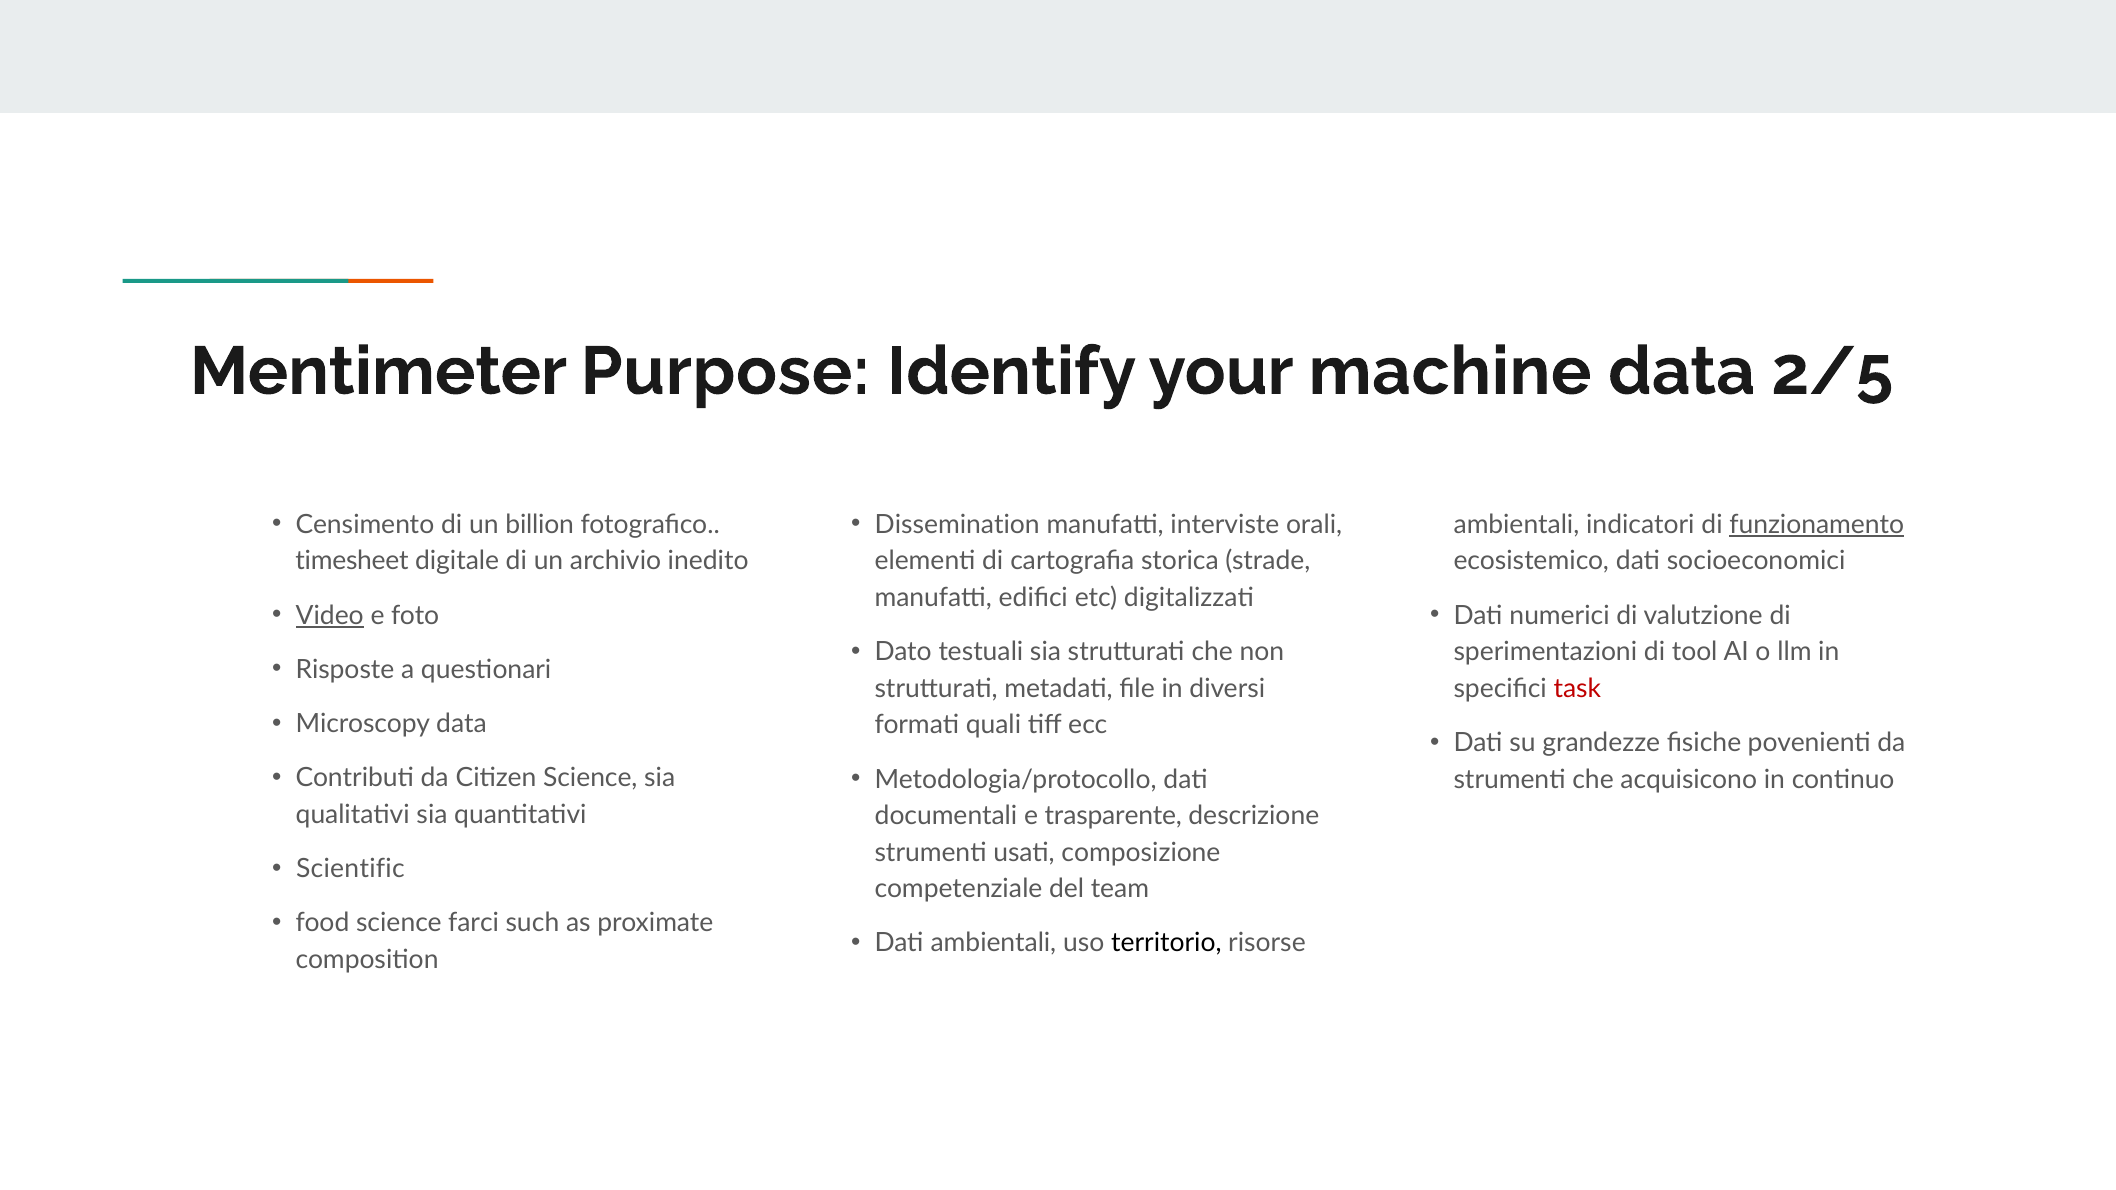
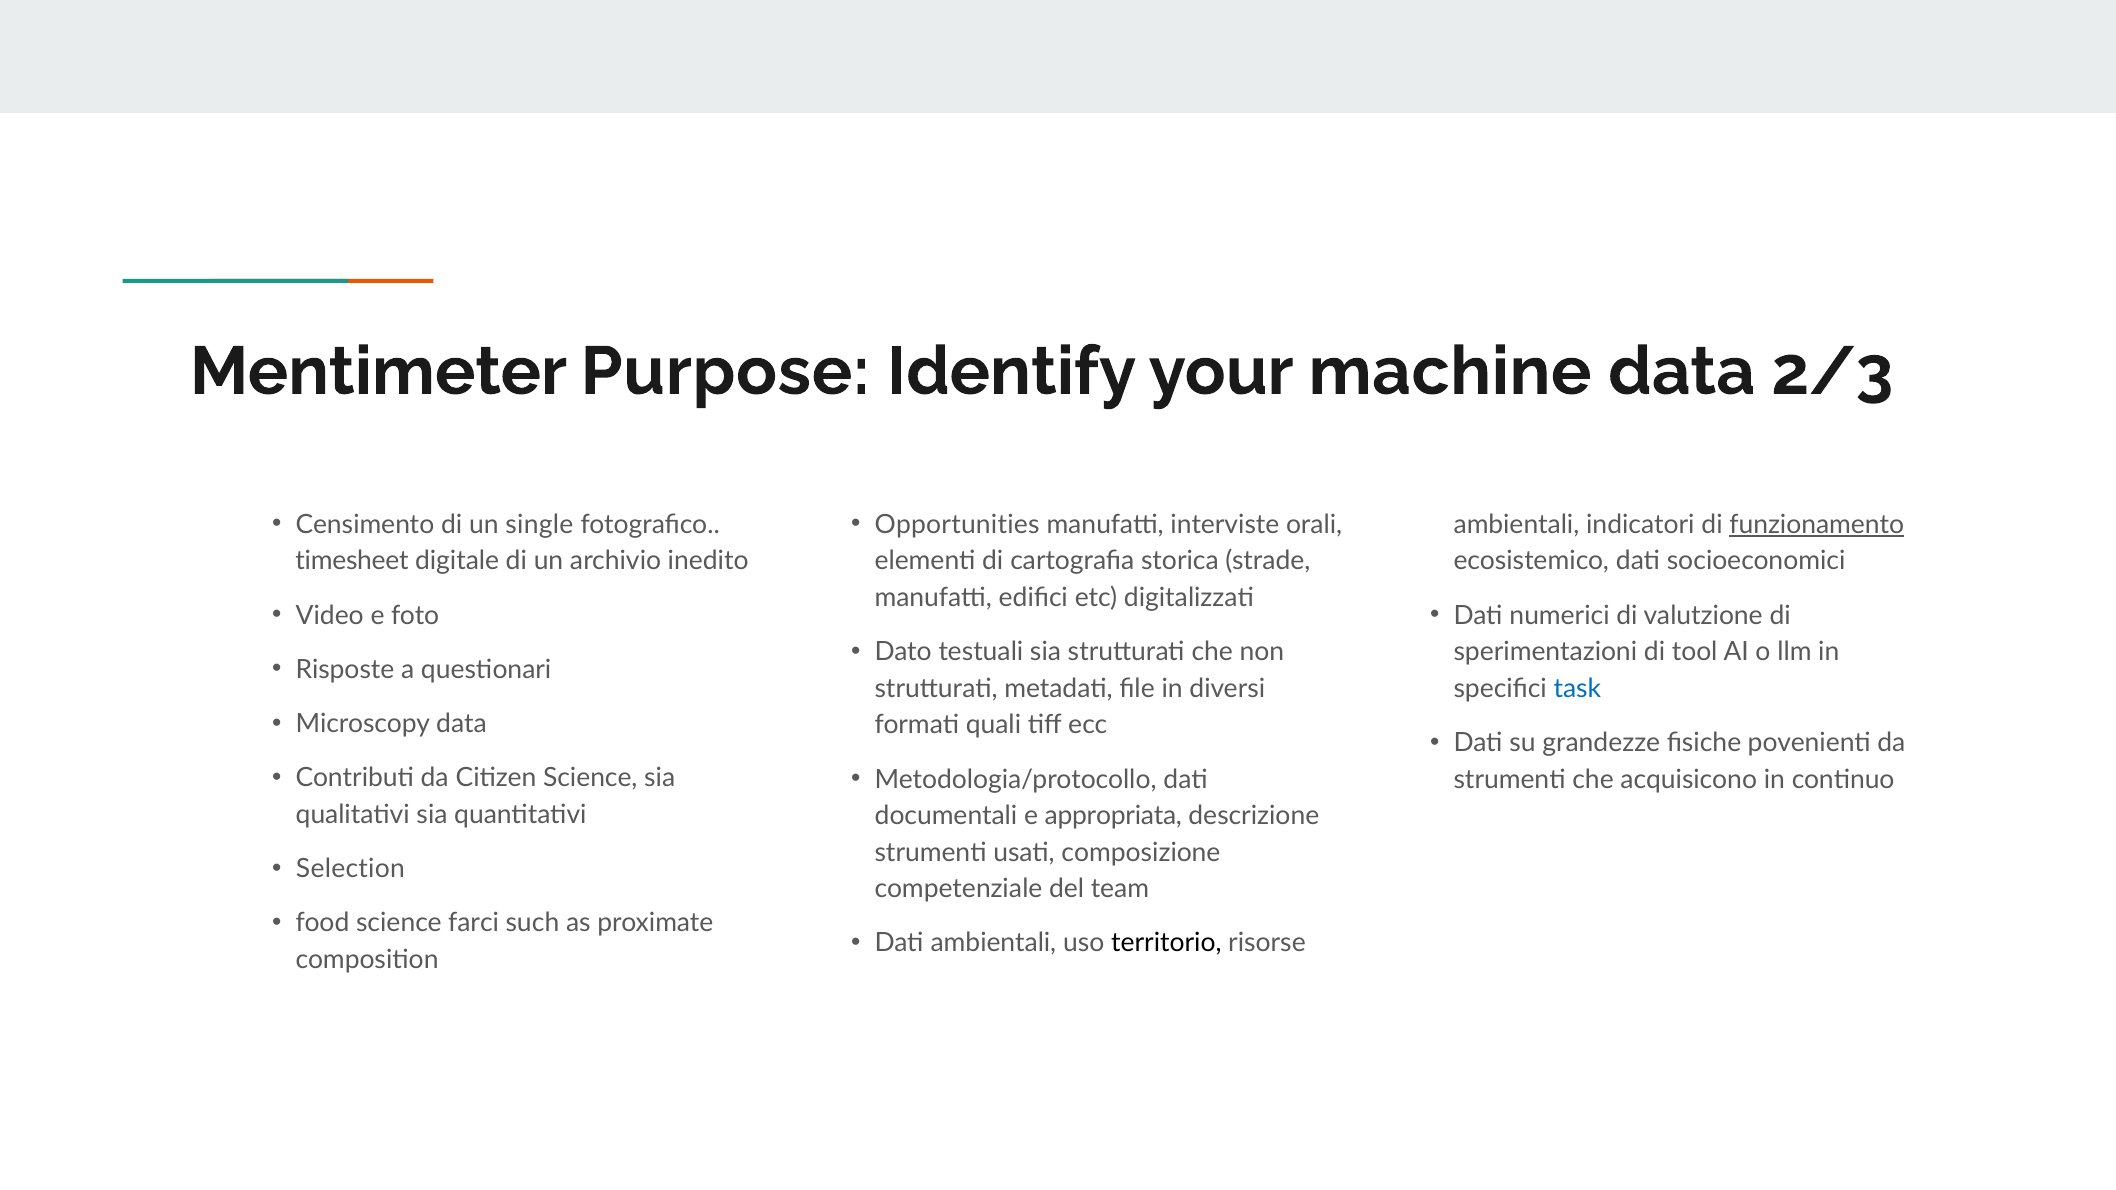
2/5: 2/5 -> 2/3 (1832, 372)
billion: billion -> single (539, 525)
Dissemination: Dissemination -> Opportunities (957, 525)
Video underline: present -> none (330, 616)
task colour: red -> blue (1577, 689)
trasparente: trasparente -> appropriata (1113, 816)
Scientific: Scientific -> Selection (350, 869)
